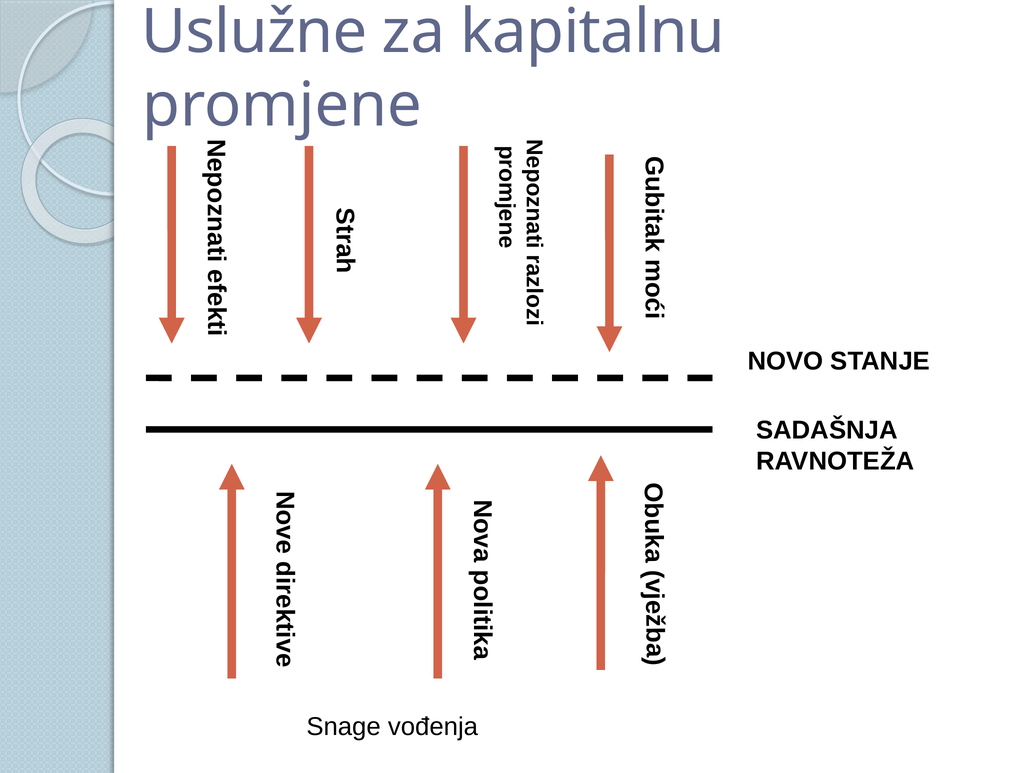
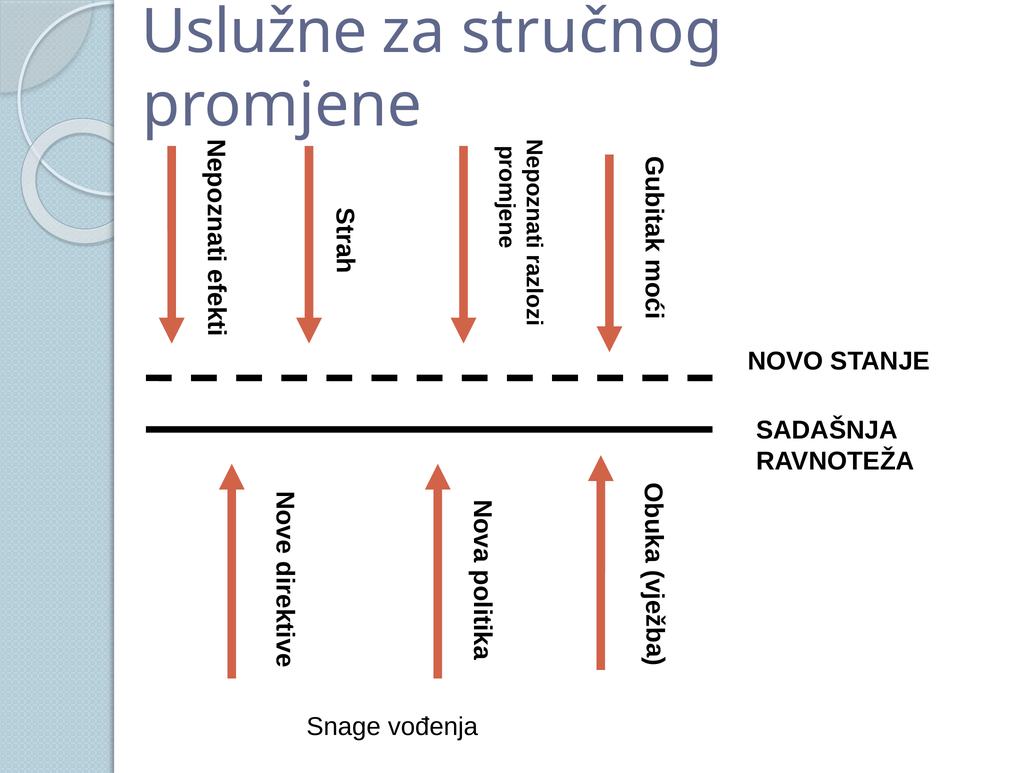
kapitalnu: kapitalnu -> stručnog (592, 32)
